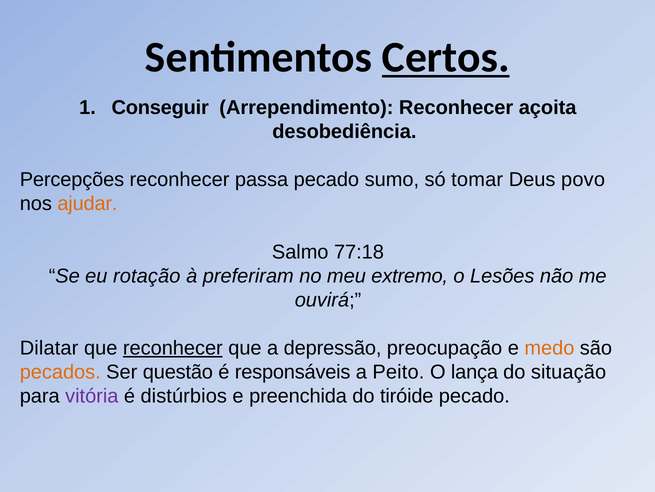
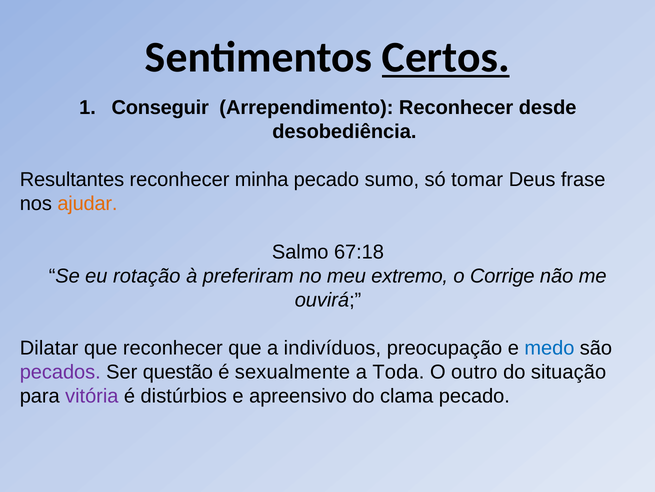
açoita: açoita -> desde (548, 108)
Percepções: Percepções -> Resultantes (72, 180)
passa: passa -> minha (262, 180)
povo: povo -> frase (583, 180)
77:18: 77:18 -> 67:18 (359, 252)
Lesões: Lesões -> Corrige (502, 276)
reconhecer underline: present -> none (173, 348)
depressão: depressão -> indivíduos (332, 348)
medo colour: orange -> blue (549, 348)
pecados colour: orange -> purple (60, 372)
responsáveis: responsáveis -> sexualmente (292, 372)
Peito: Peito -> Toda (398, 372)
lança: lança -> outro (474, 372)
preenchida: preenchida -> apreensivo (298, 396)
tiróide: tiróide -> clama (407, 396)
